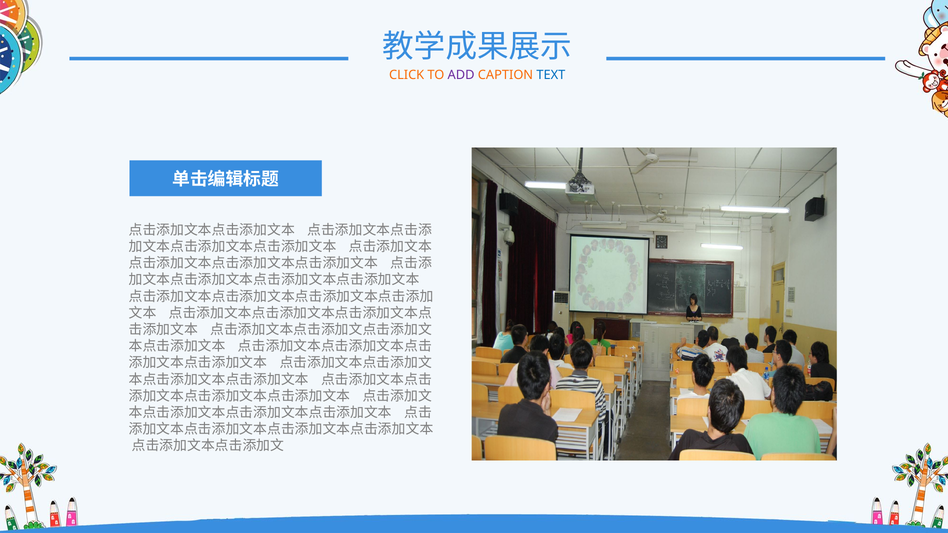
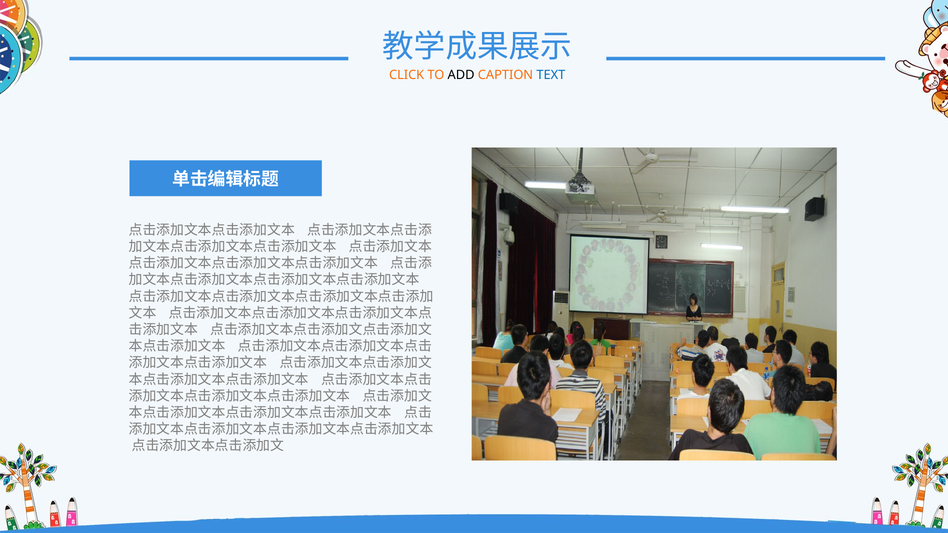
ADD colour: purple -> black (461, 75)
